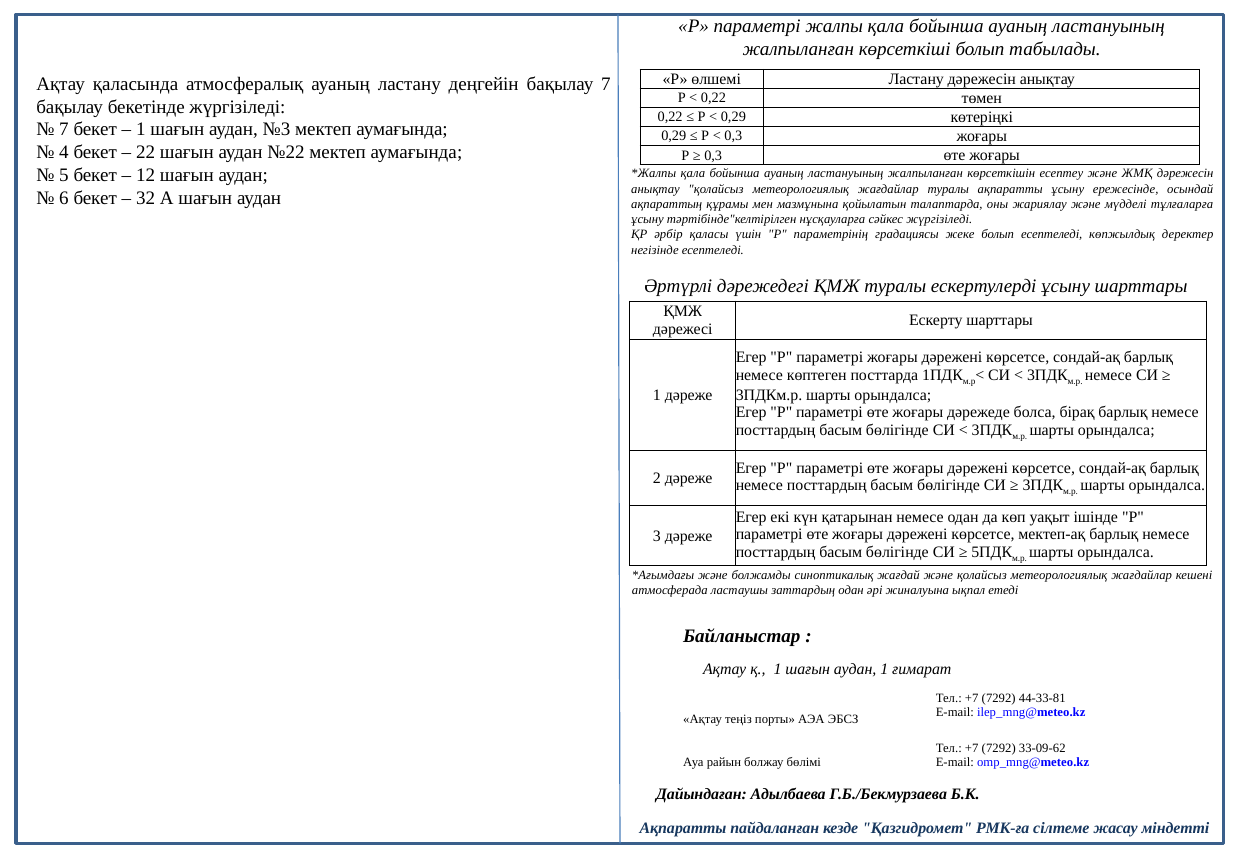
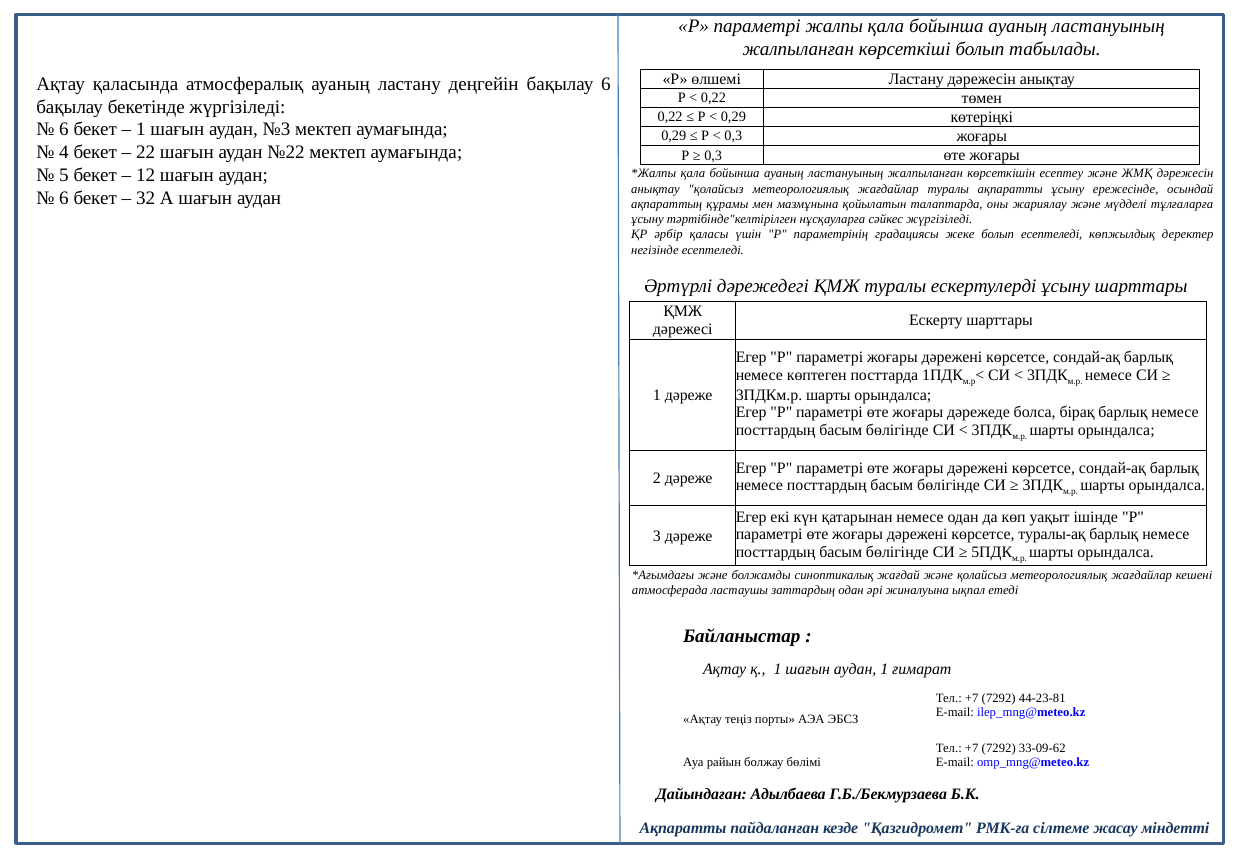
бақылау 7: 7 -> 6 (606, 84)
7: 7 -> 6 (64, 130)
мектеп-ақ: мектеп-ақ -> туралы-ақ (1052, 535)
44-33-81: 44-33-81 -> 44-23-81 (1042, 699)
